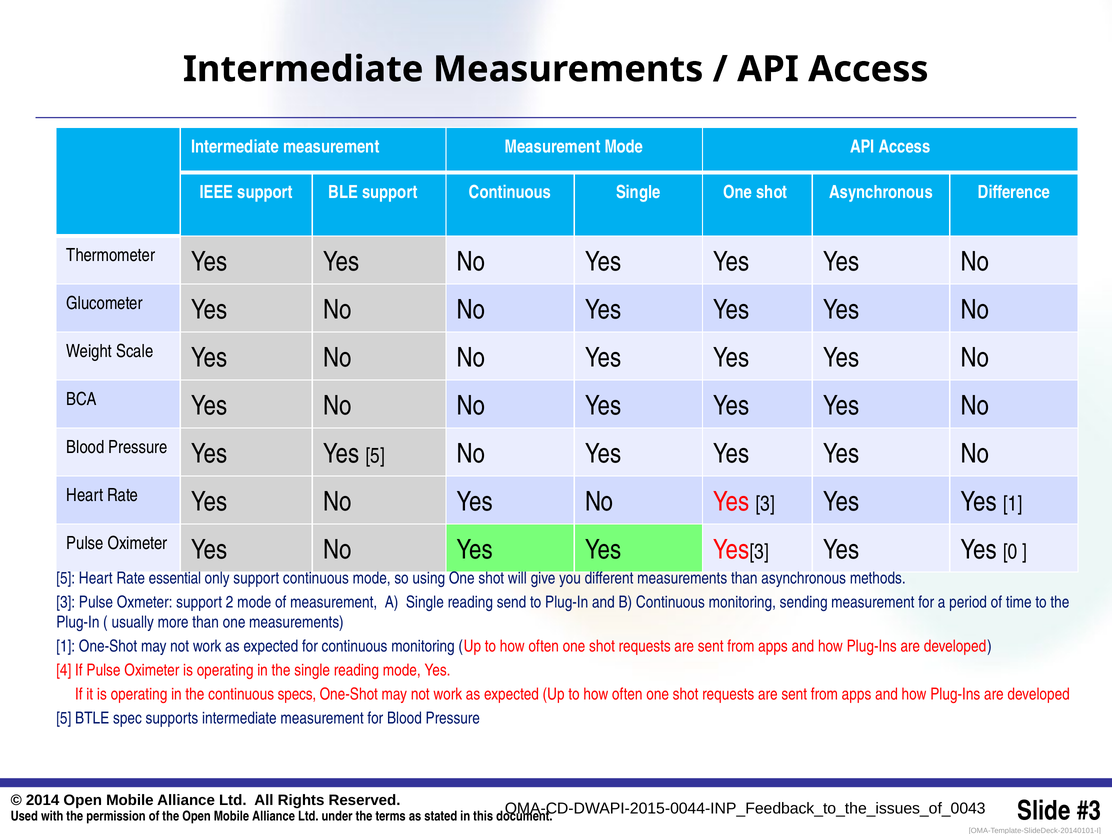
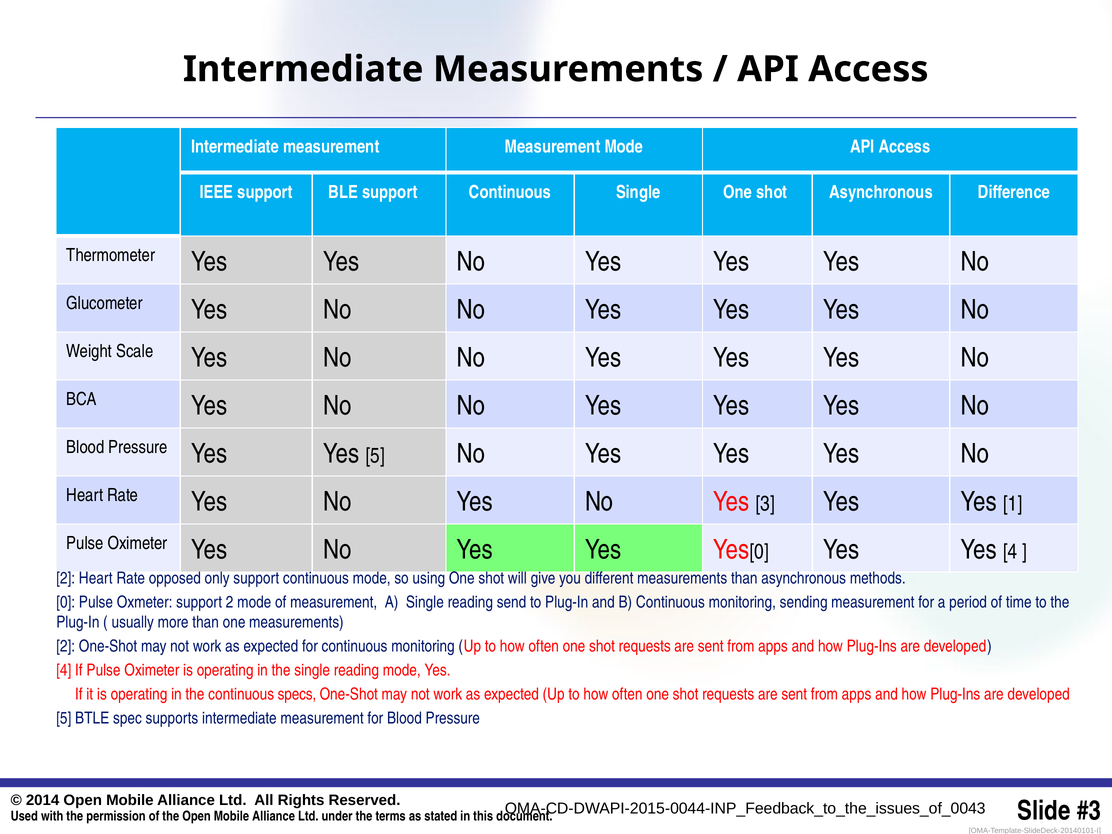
Yes Yes 3: 3 -> 0 (759, 552)
Yes 0: 0 -> 4 (1010, 552)
5: 5 -> 2 (66, 578)
essential: essential -> opposed (175, 578)
3: 3 -> 0 (66, 602)
1: 1 -> 2 (66, 646)
